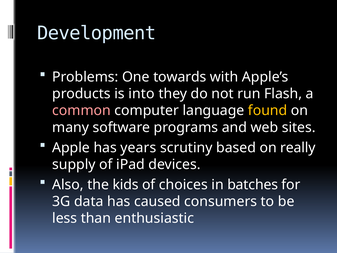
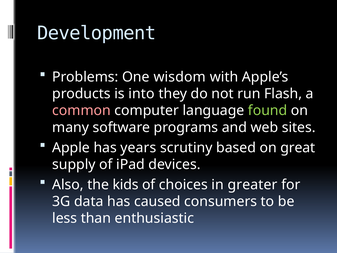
towards: towards -> wisdom (180, 77)
found colour: yellow -> light green (268, 110)
really: really -> great (298, 147)
batches: batches -> greater (253, 184)
